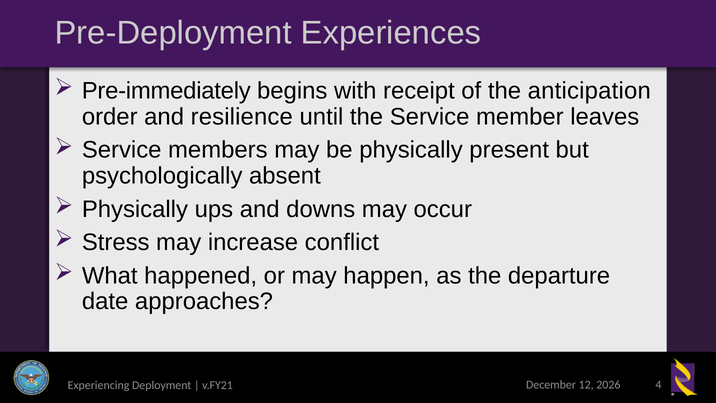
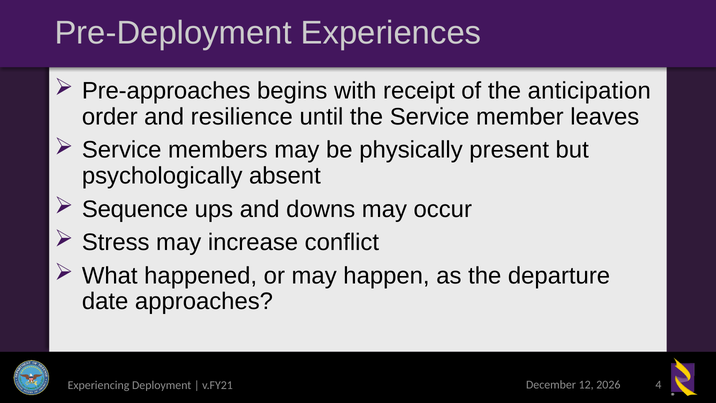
Pre-immediately: Pre-immediately -> Pre-approaches (166, 91)
Physically: Physically -> Sequence (135, 209)
